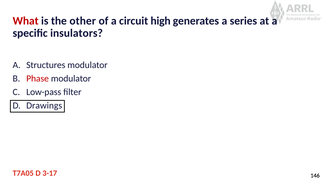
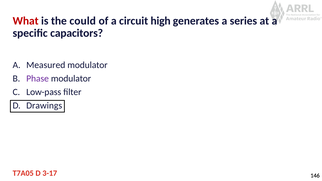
other: other -> could (83, 21)
insulators: insulators -> capacitors (77, 33)
Structures: Structures -> Measured (46, 65)
Phase colour: red -> purple (38, 79)
